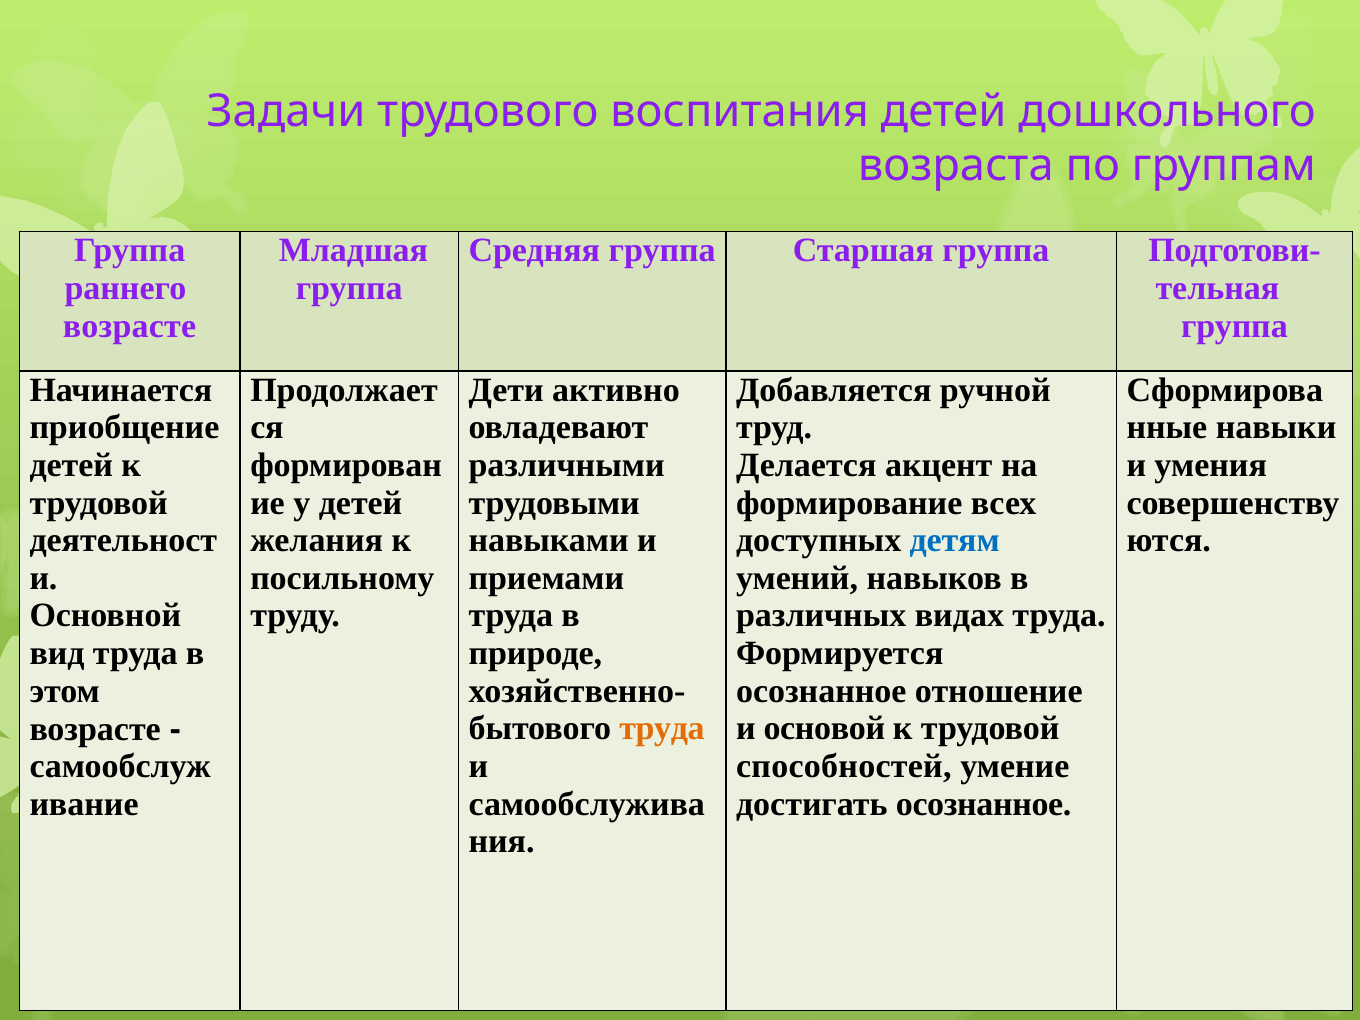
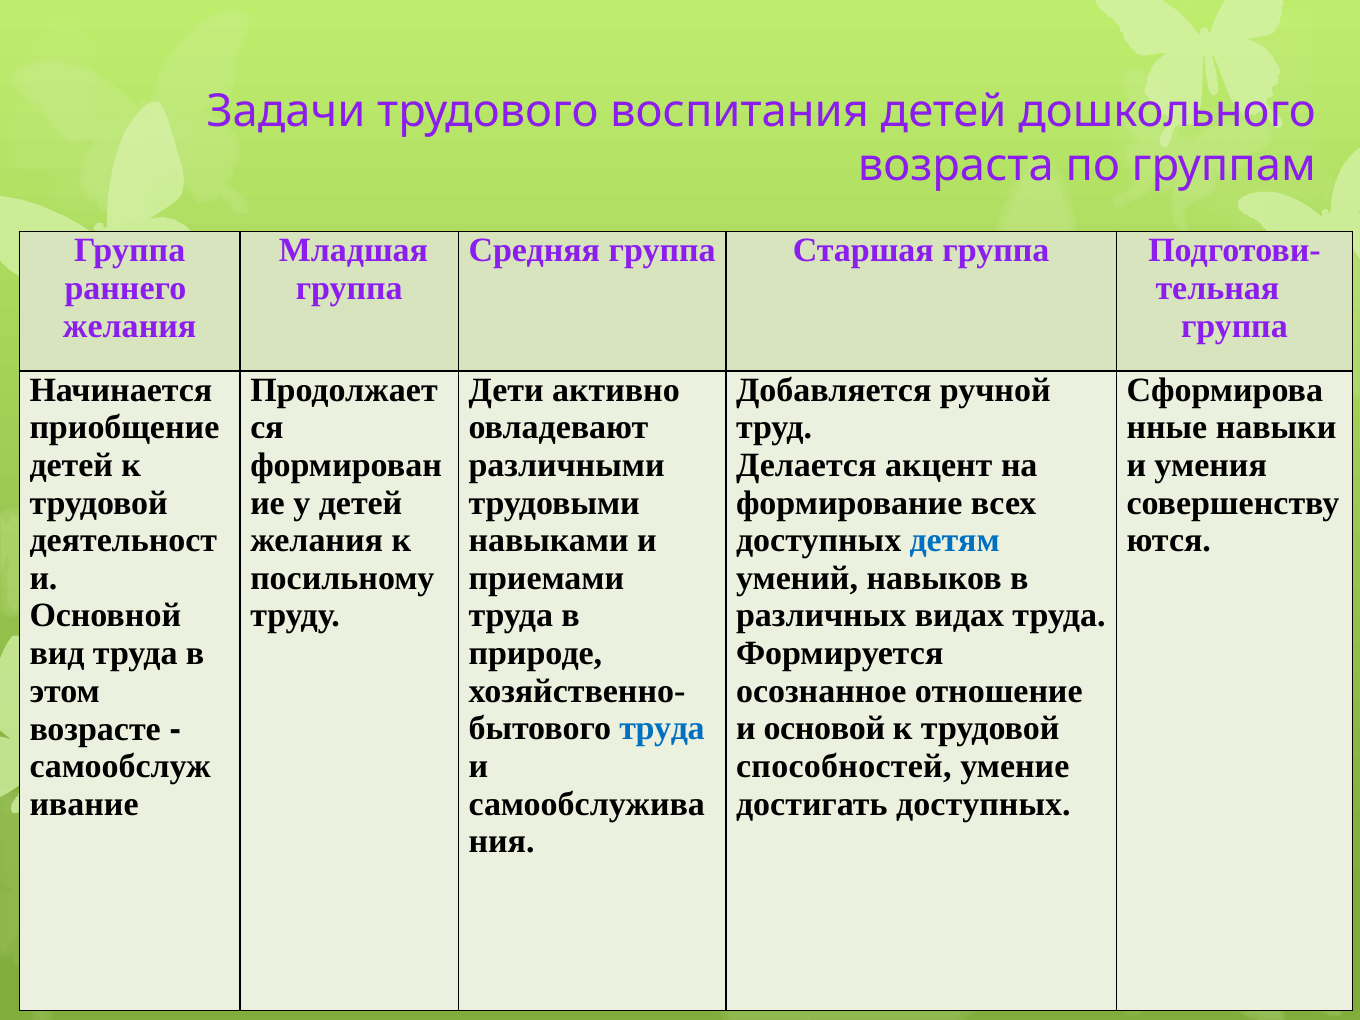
возрасте: возрасте -> желания (130, 326)
труда colour: orange -> blue (662, 729)
достигать осознанное: осознанное -> доступных (983, 804)
